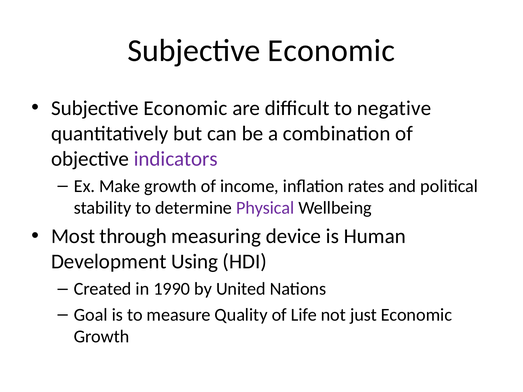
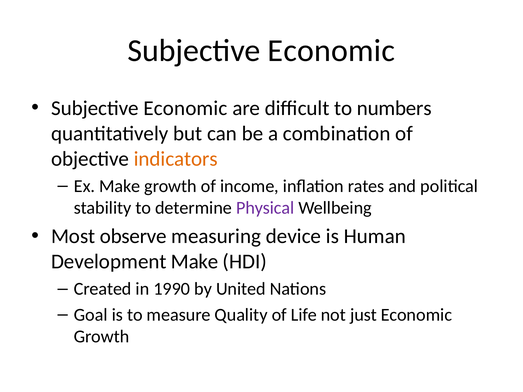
negative: negative -> numbers (394, 108)
indicators colour: purple -> orange (176, 159)
through: through -> observe (133, 236)
Development Using: Using -> Make (195, 262)
